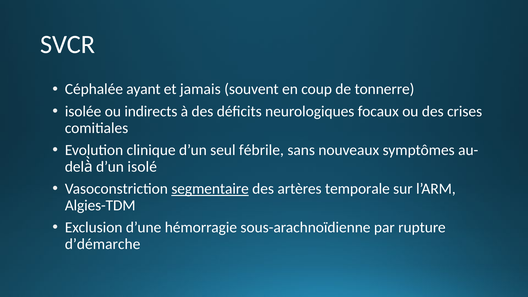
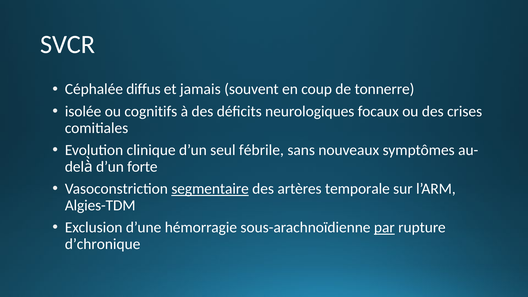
ayant: ayant -> diffus (143, 89)
indirects: indirects -> cognitifs (151, 111)
isolé: isolé -> forte (142, 167)
par underline: none -> present (384, 227)
d’démarche: d’démarche -> d’chronique (103, 244)
